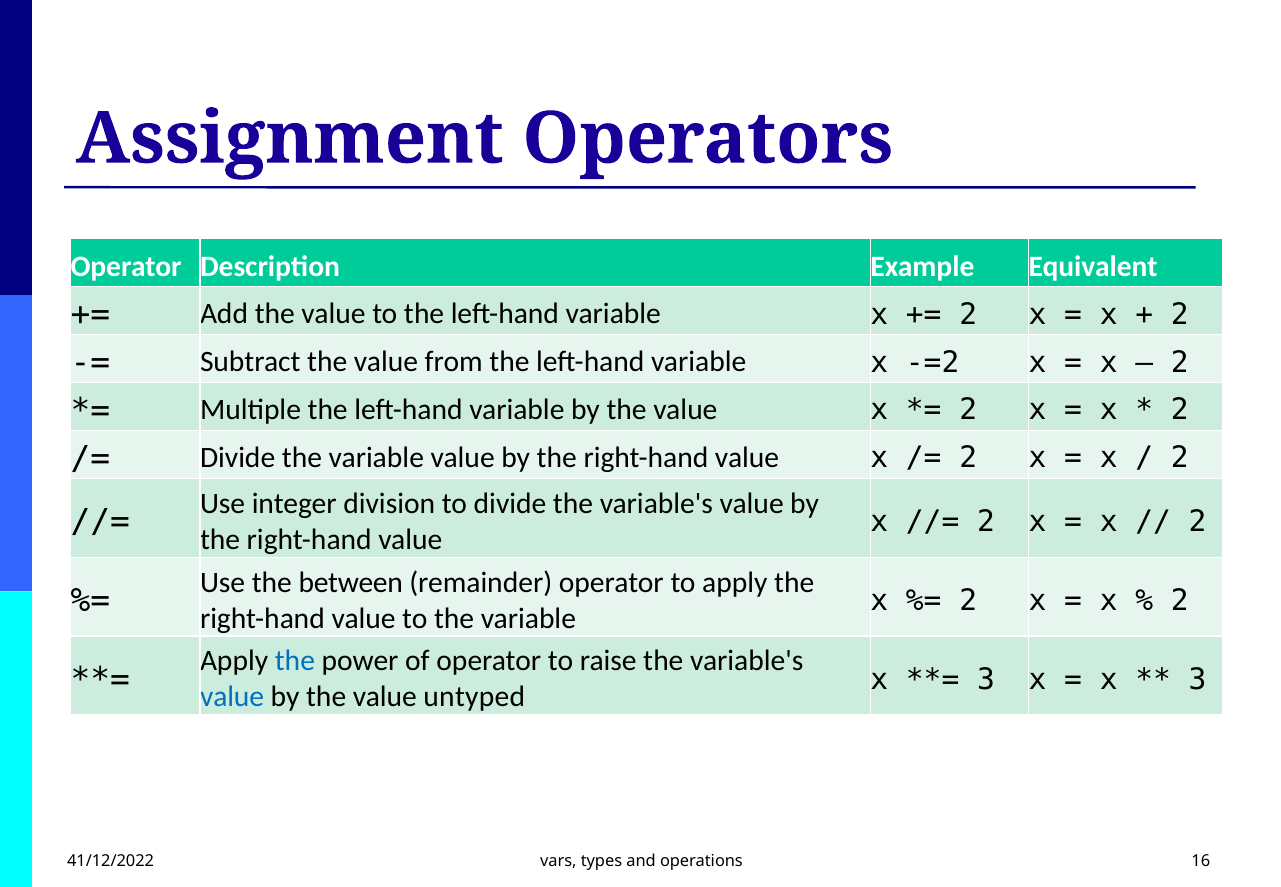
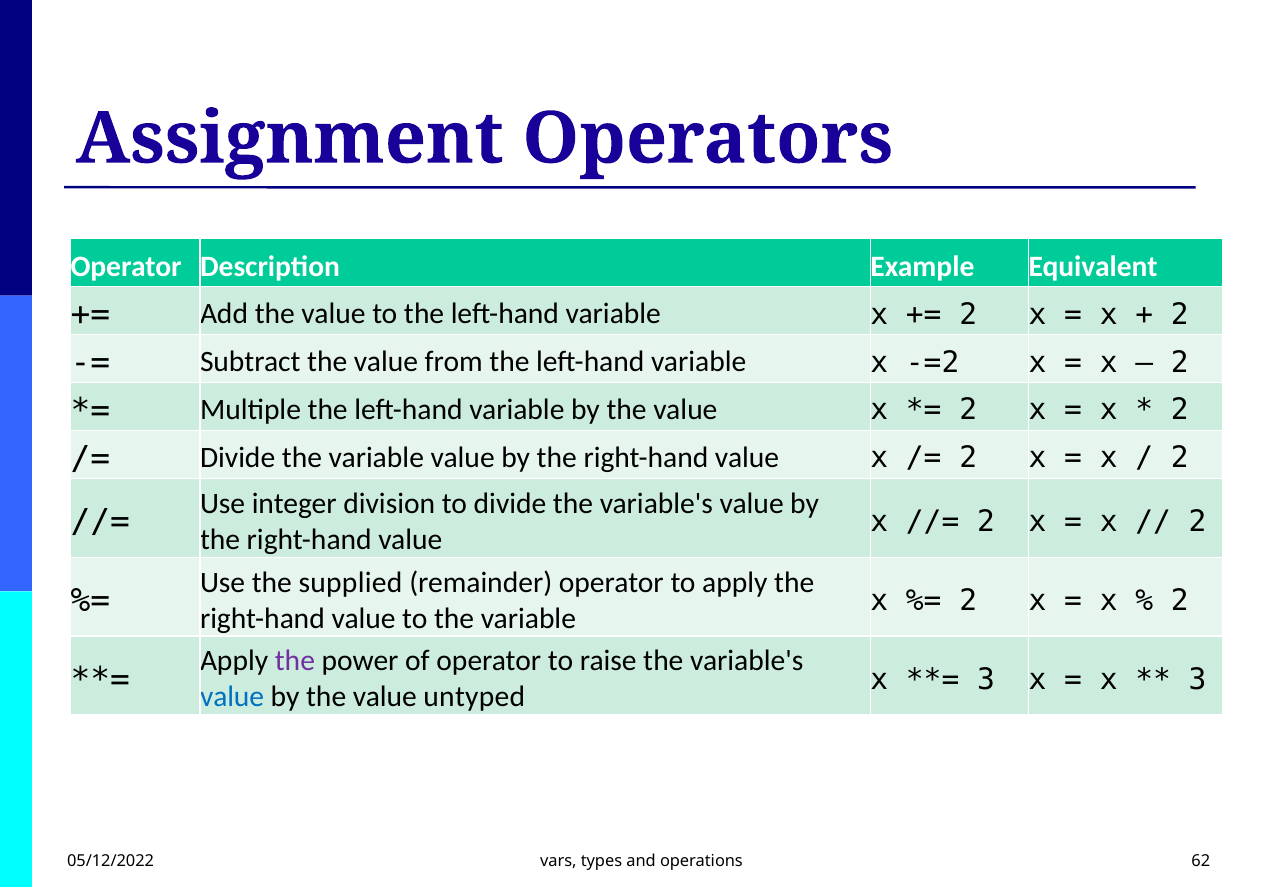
between: between -> supplied (350, 582)
the colour: blue -> purple (295, 661)
41/12/2022: 41/12/2022 -> 05/12/2022 (111, 861)
16: 16 -> 62 (1201, 861)
